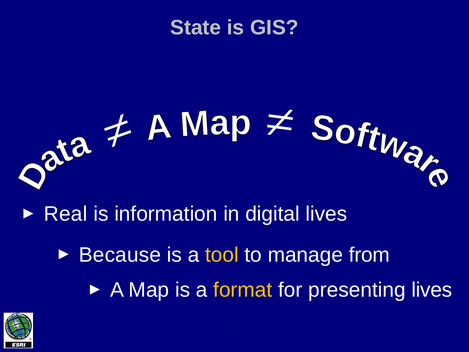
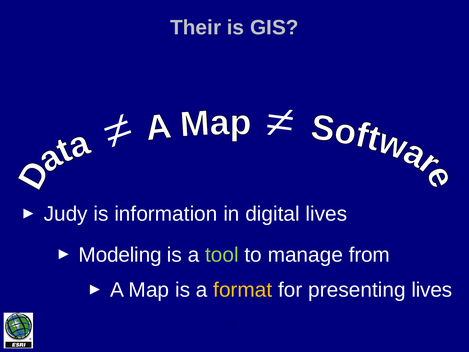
State: State -> Their (196, 28)
Real: Real -> Judy (66, 214)
Because: Because -> Modeling (120, 255)
tool colour: yellow -> light green (222, 255)
